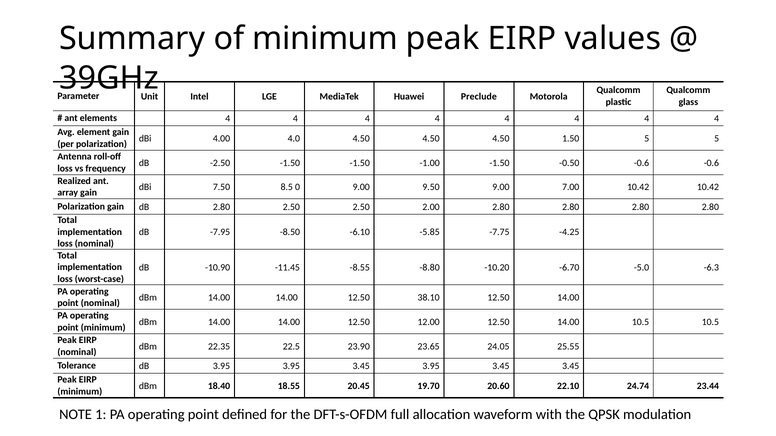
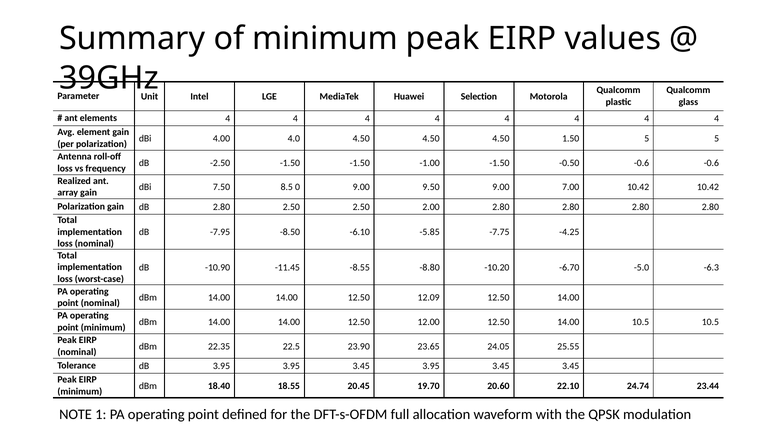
Preclude: Preclude -> Selection (479, 97)
38.10: 38.10 -> 12.09 (429, 298)
